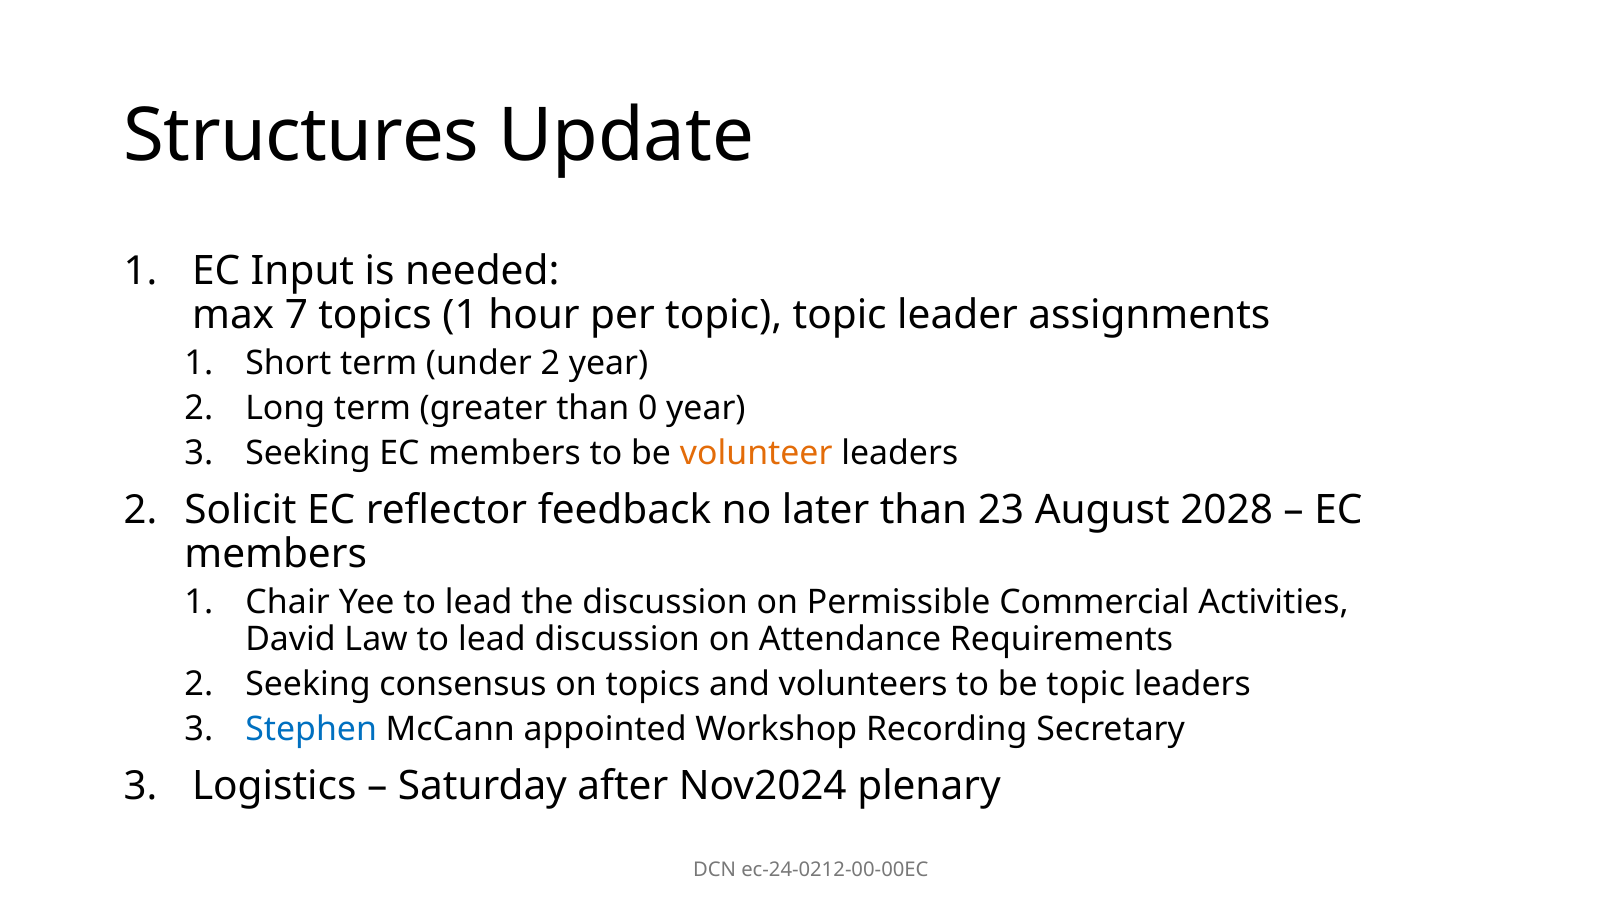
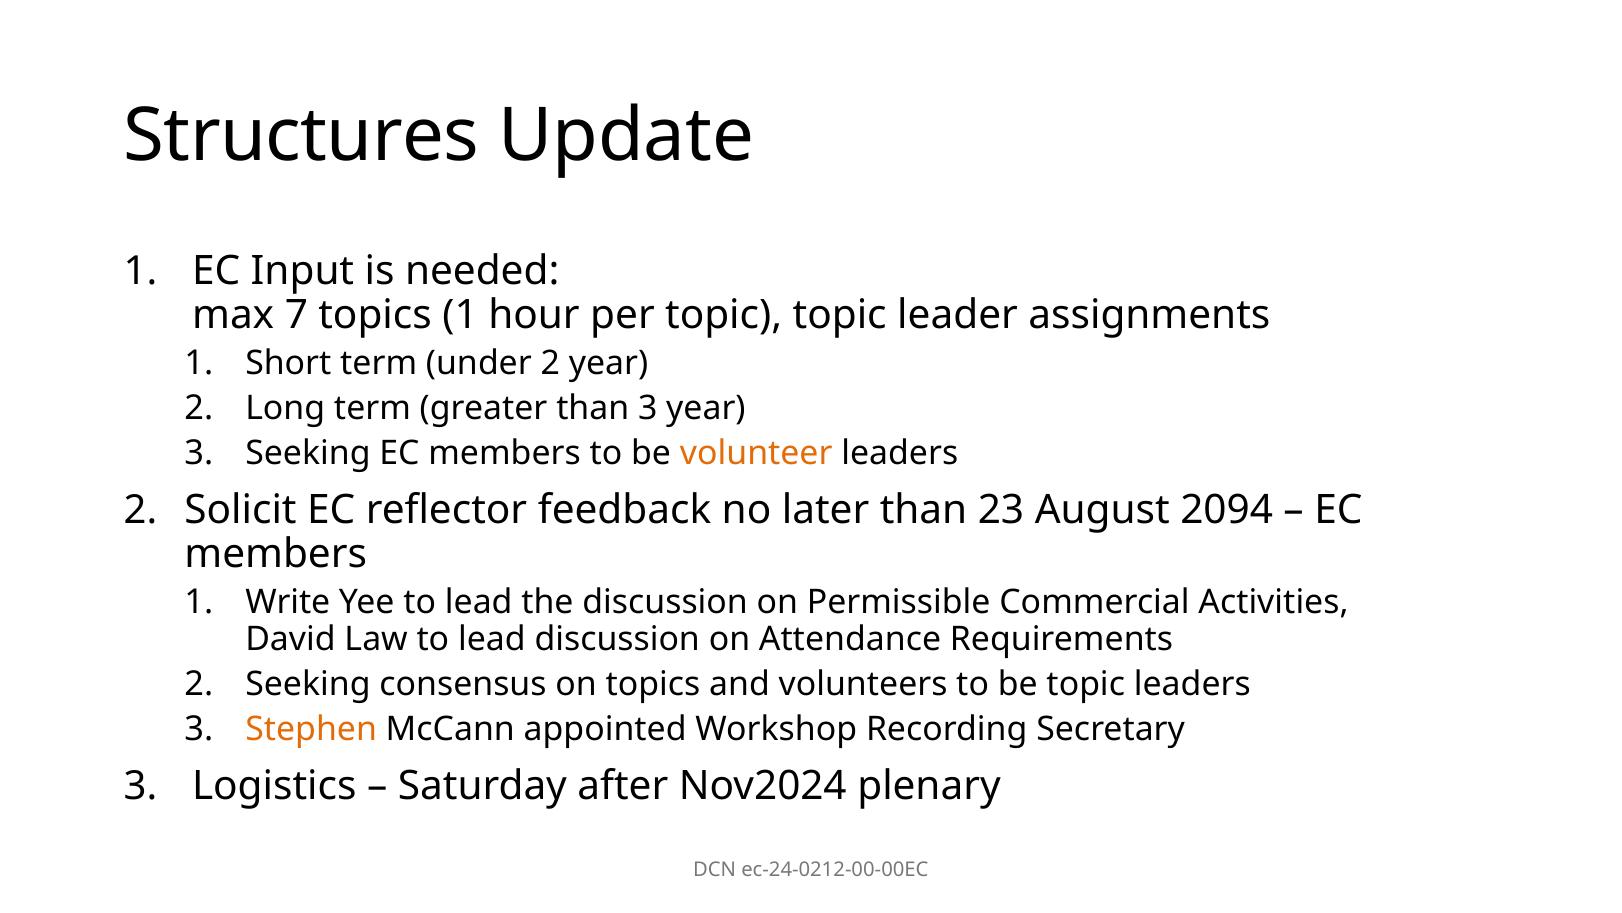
than 0: 0 -> 3 (648, 408)
2028: 2028 -> 2094 (1227, 510)
Chair: Chair -> Write (288, 602)
Stephen colour: blue -> orange (311, 729)
